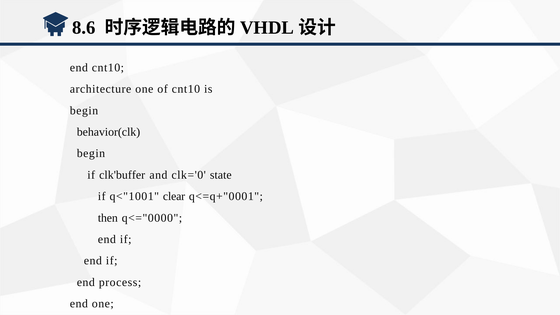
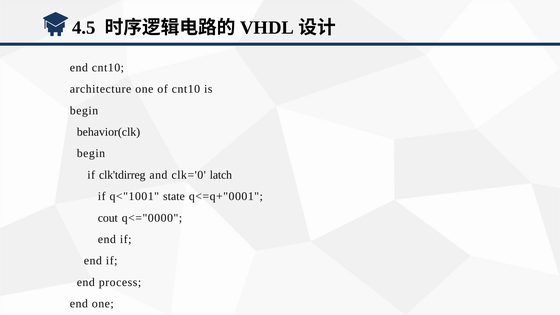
8.6: 8.6 -> 4.5 (84, 28)
clk'buffer: clk'buffer -> clk'tdirreg (122, 175)
state: state -> latch (221, 175)
clear: clear -> state (174, 196)
then: then -> cout (108, 218)
